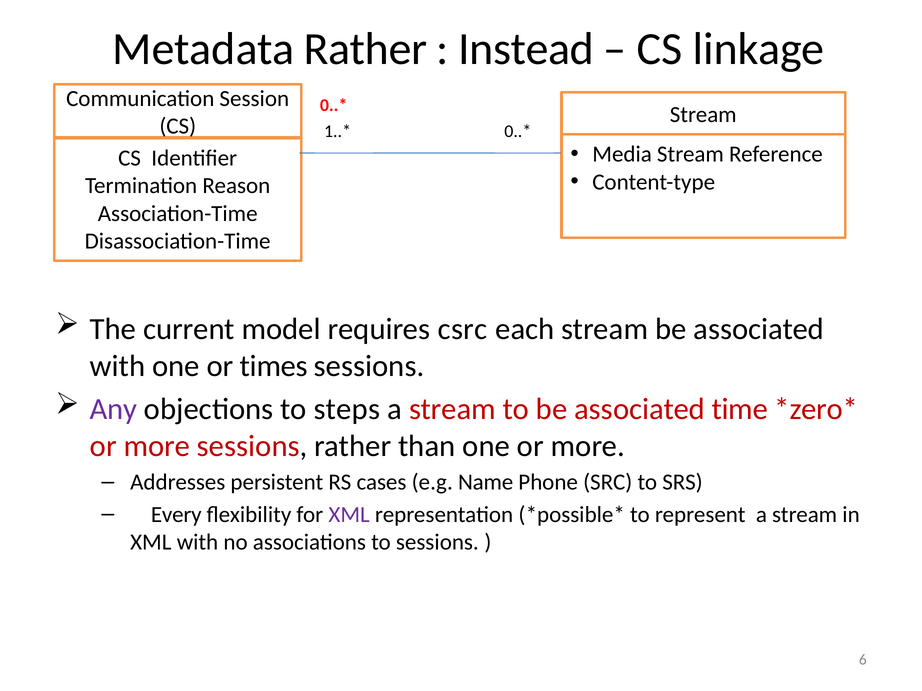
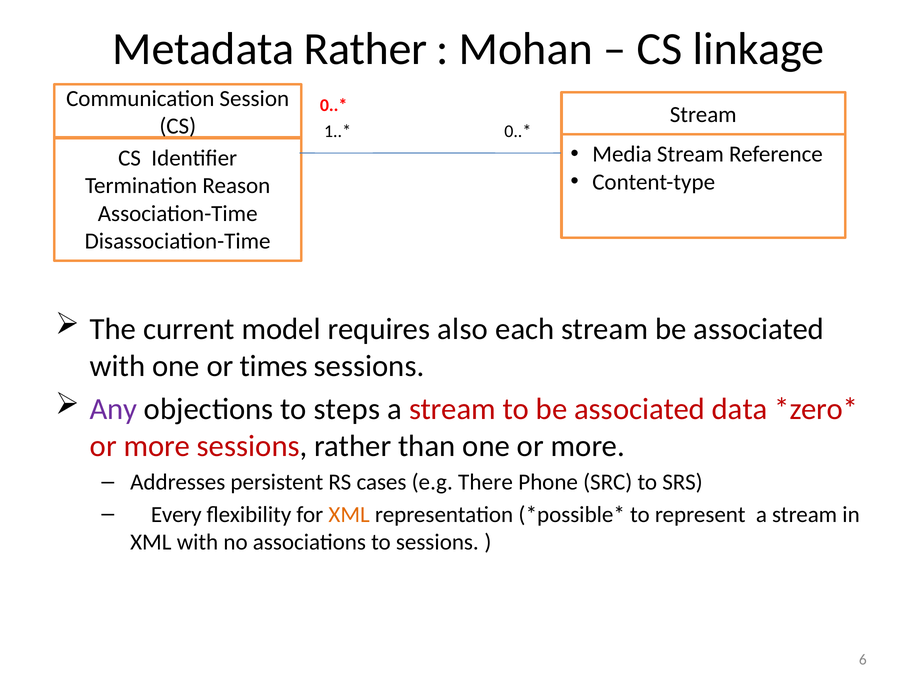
Instead: Instead -> Mohan (526, 49)
csrc: csrc -> also (463, 329)
time: time -> data (740, 409)
Name: Name -> There (485, 483)
XML colour: purple -> orange (349, 515)
